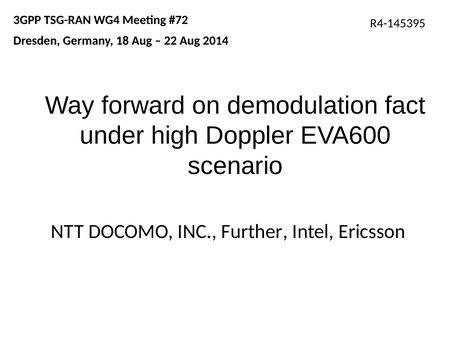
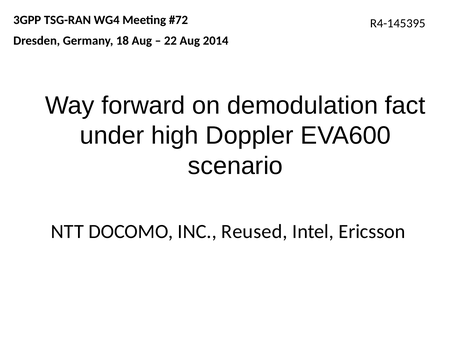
Further: Further -> Reused (254, 232)
